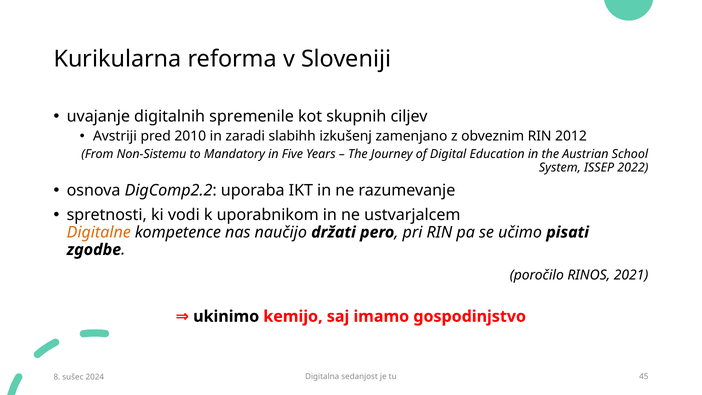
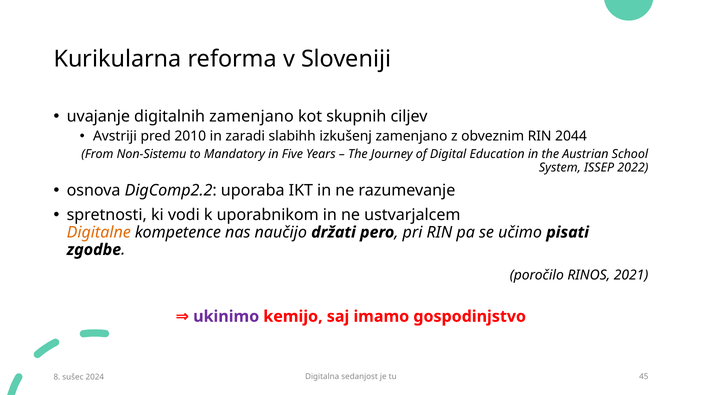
digitalnih spremenile: spremenile -> zamenjano (251, 116)
2012: 2012 -> 2044 (571, 136)
ukinimo colour: black -> purple (226, 316)
